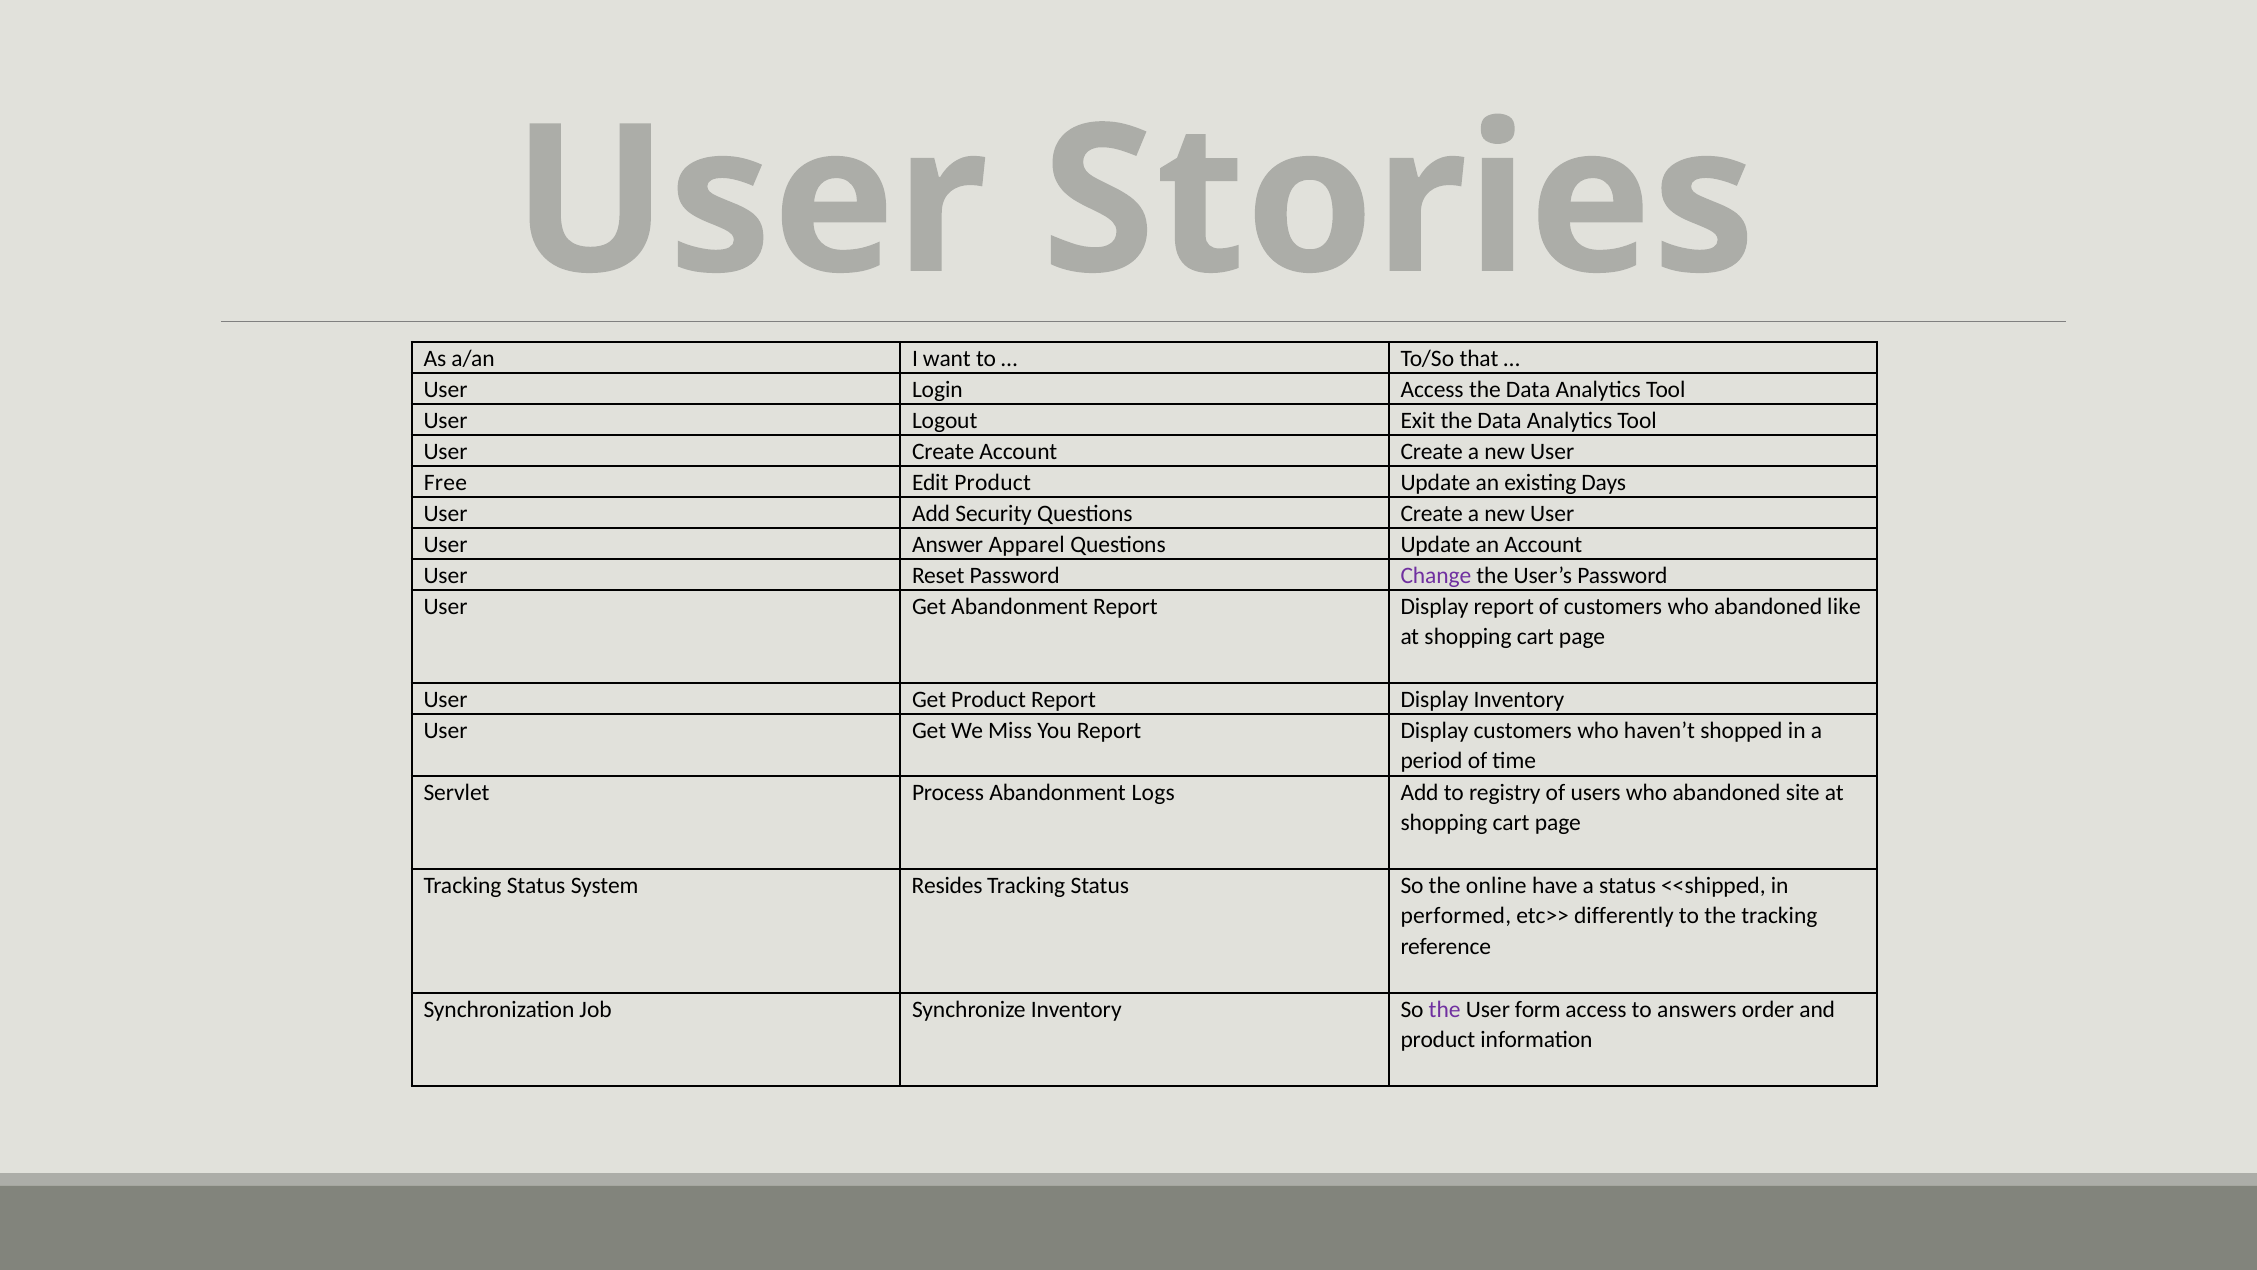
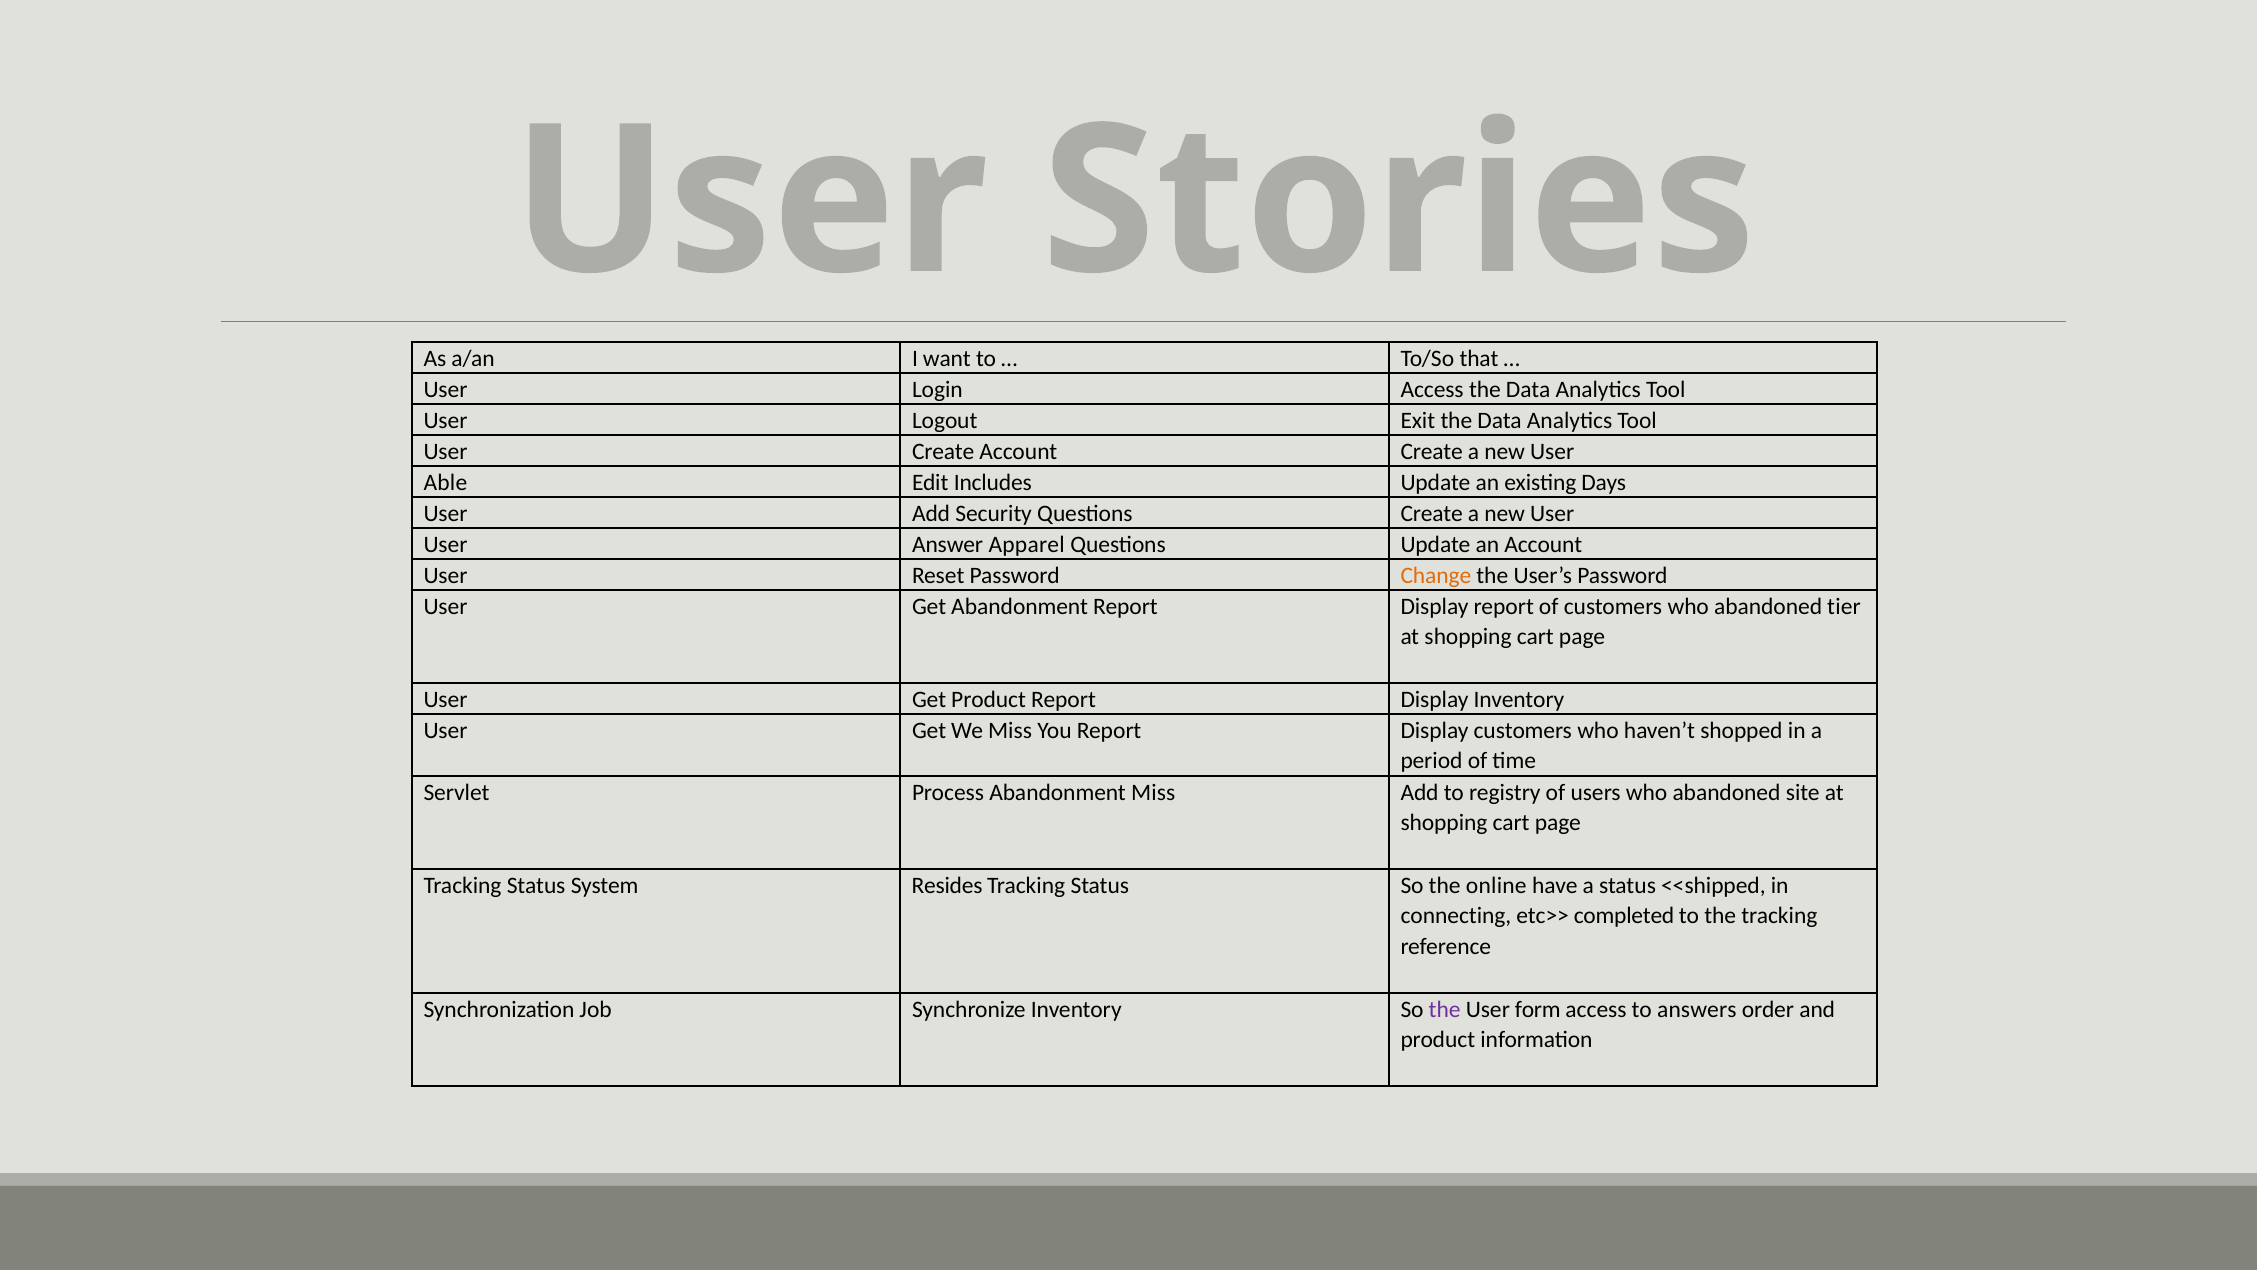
Free: Free -> Able (445, 482)
Edit Product: Product -> Includes (993, 482)
Change colour: purple -> orange (1436, 575)
like: like -> tier (1844, 606)
Abandonment Logs: Logs -> Miss (1153, 792)
performed: performed -> connecting (1456, 916)
differently: differently -> completed (1624, 916)
